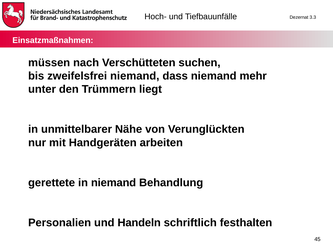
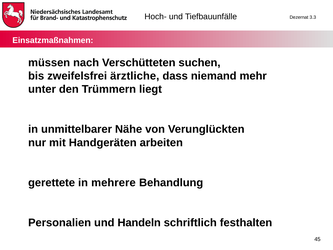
zweifelsfrei niemand: niemand -> ärztliche (135, 76)
in niemand: niemand -> mehrere (113, 182)
